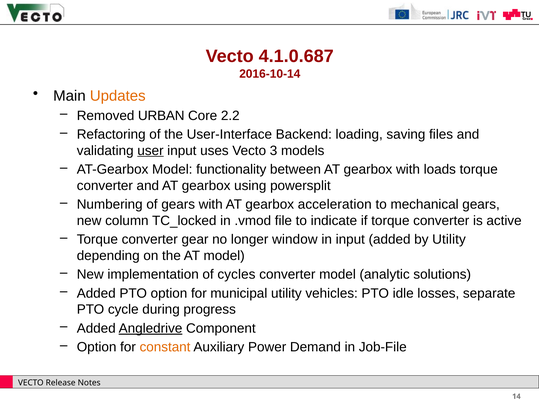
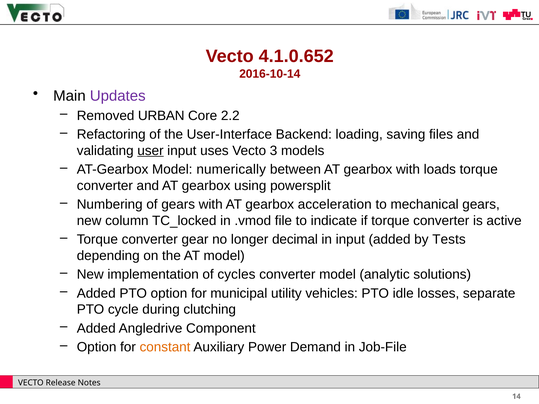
4.1.0.687: 4.1.0.687 -> 4.1.0.652 (296, 56)
Updates colour: orange -> purple (118, 96)
functionality: functionality -> numerically (231, 170)
window: window -> decimal (295, 240)
by Utility: Utility -> Tests (449, 240)
progress: progress -> clutching (210, 310)
Angledrive underline: present -> none (151, 329)
